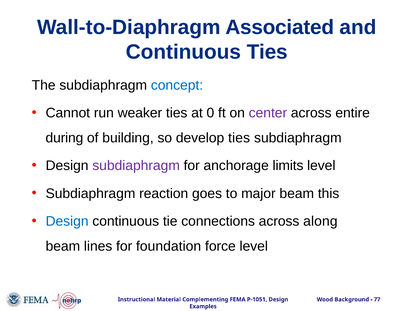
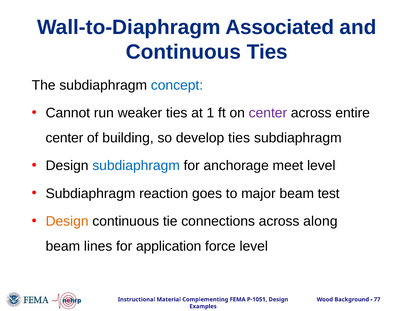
0: 0 -> 1 (210, 113)
during: during -> center (64, 138)
subdiaphragm colour: purple -> blue (136, 166)
limits: limits -> meet (288, 166)
this: this -> test (329, 194)
Design colour: blue -> orange (67, 222)
foundation: foundation -> application (169, 246)
